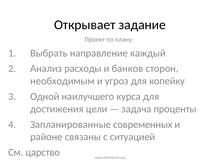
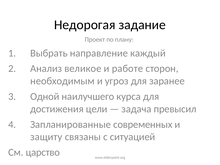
Открывает: Открывает -> Недорогая (85, 25)
расходы: расходы -> великое (83, 69)
банков: банков -> работе (127, 69)
копейку: копейку -> заранее (167, 81)
проценты: проценты -> превысил (175, 109)
районе: районе -> защиту (46, 137)
